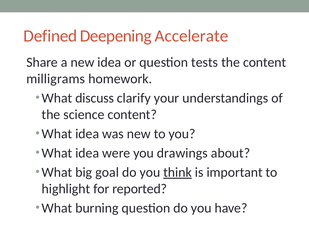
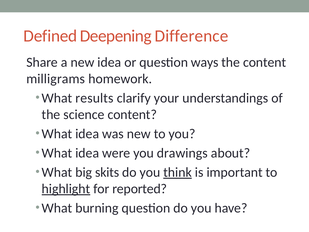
Accelerate: Accelerate -> Difference (191, 36)
tests: tests -> ways (205, 62)
discuss: discuss -> results (94, 98)
goal: goal -> skits (107, 172)
highlight underline: none -> present (66, 189)
